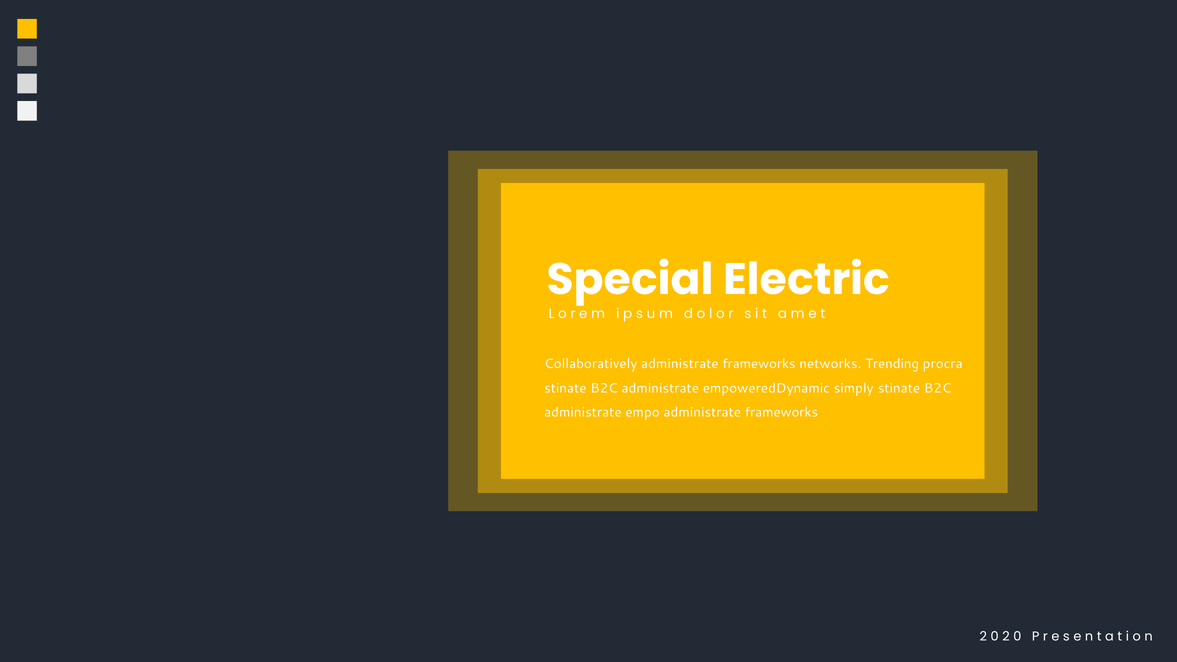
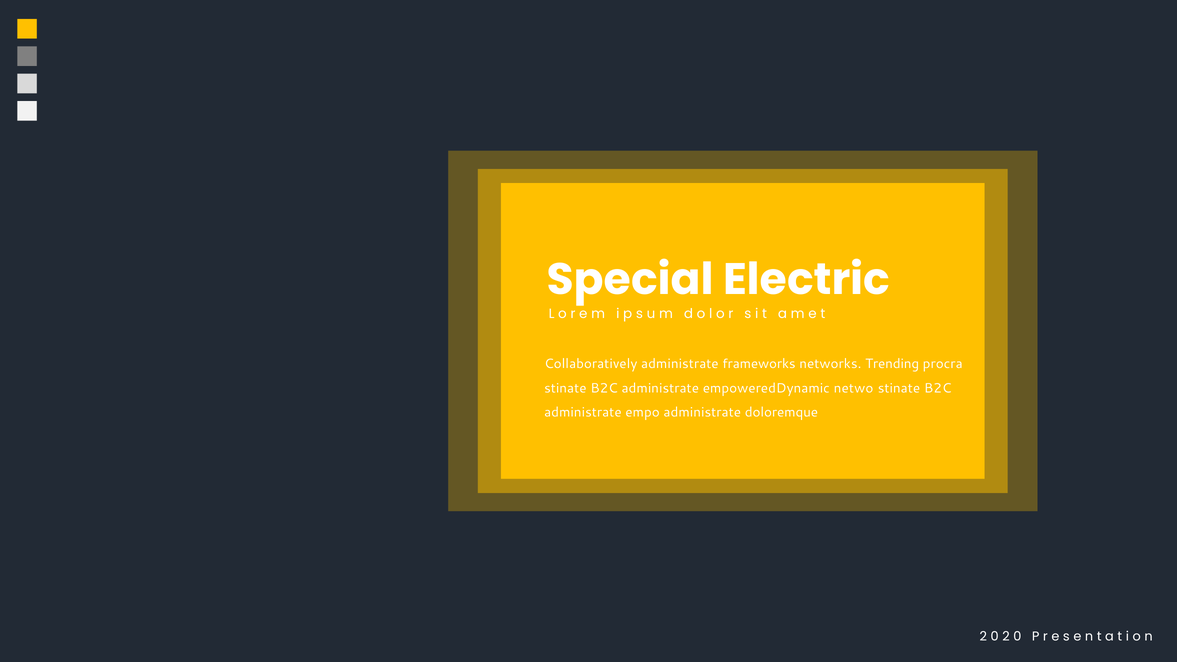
simply: simply -> netwo (854, 388)
empo administrate frameworks: frameworks -> doloremque (781, 412)
